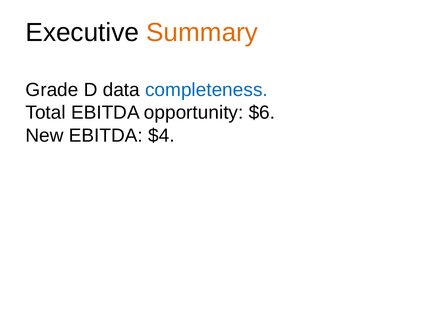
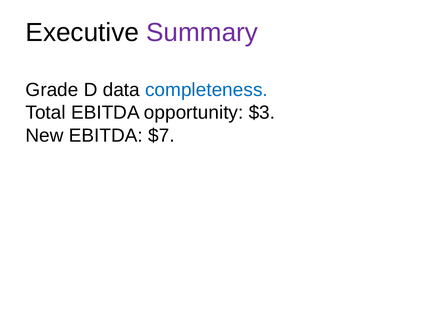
Summary colour: orange -> purple (202, 32)
$6: $6 -> $3 (262, 113)
$4: $4 -> $7 (161, 135)
